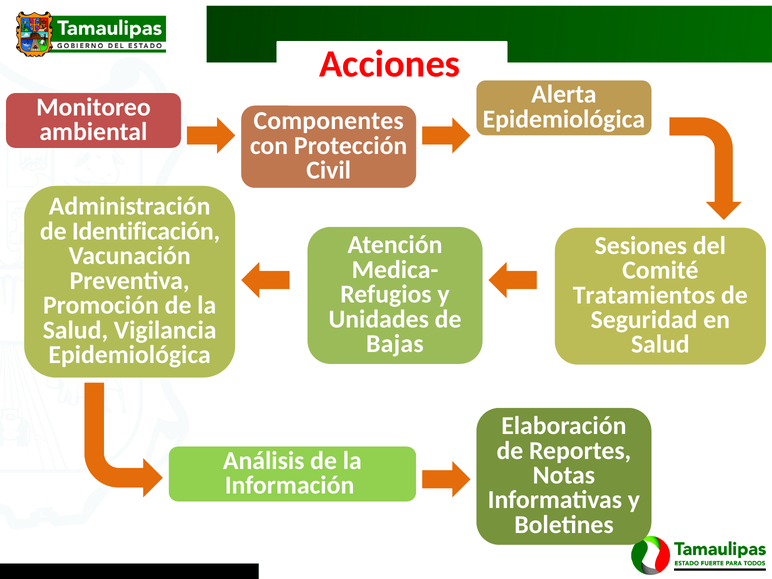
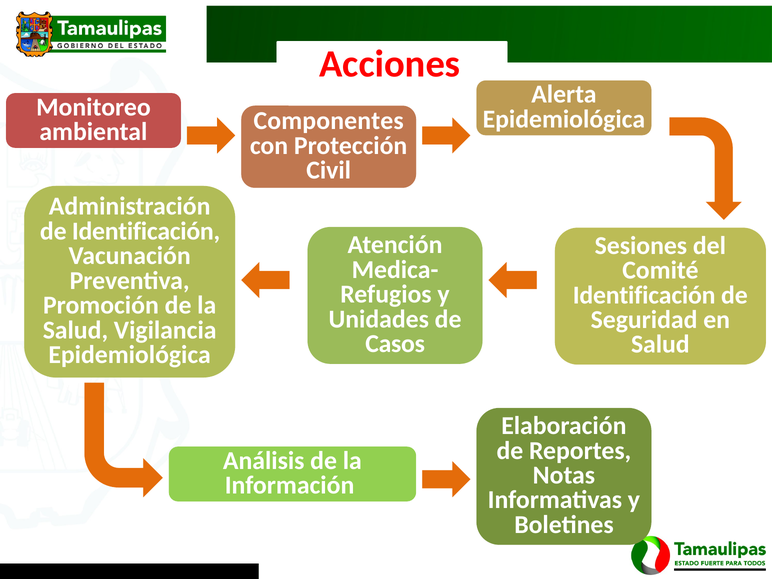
Tratamientos: Tratamientos -> Identificación (644, 295)
Bajas: Bajas -> Casos (395, 344)
